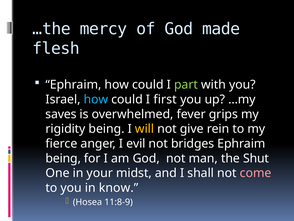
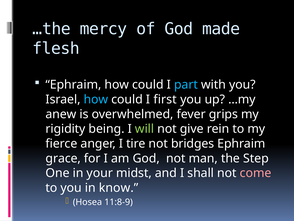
part colour: light green -> light blue (186, 85)
saves: saves -> anew (61, 114)
will colour: yellow -> light green (145, 129)
evil: evil -> tire (136, 143)
being: being -> grace (63, 158)
Shut: Shut -> Step (256, 158)
